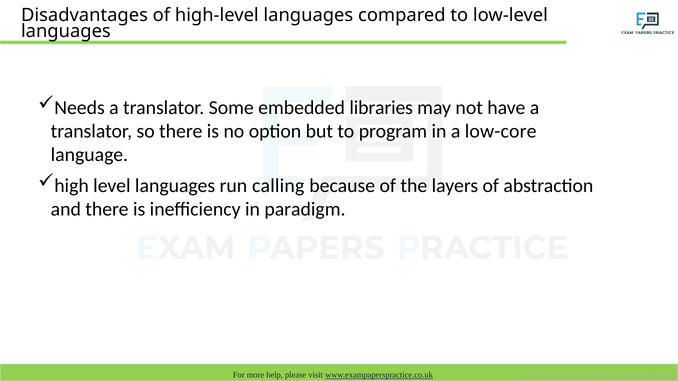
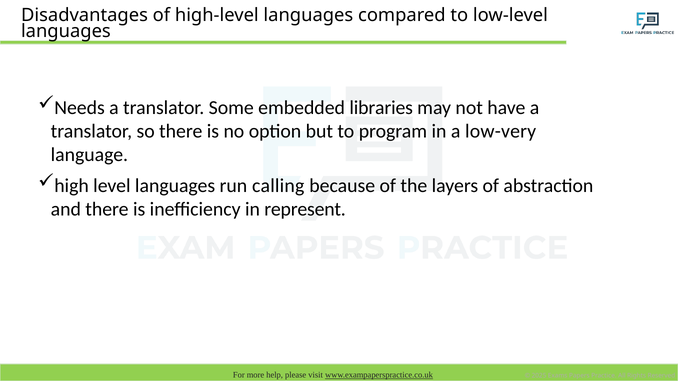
low-core: low-core -> low-very (501, 131)
paradigm: paradigm -> represent (305, 210)
